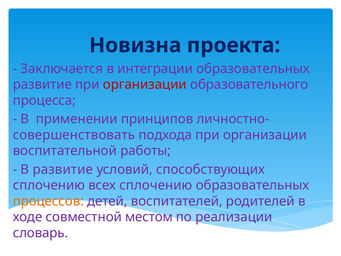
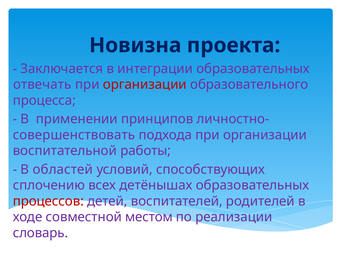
развитие: развитие -> отвечать (42, 84)
В развитие: развитие -> областей (63, 169)
всех сплочению: сплочению -> детёнышах (156, 185)
процессов colour: orange -> red (48, 201)
